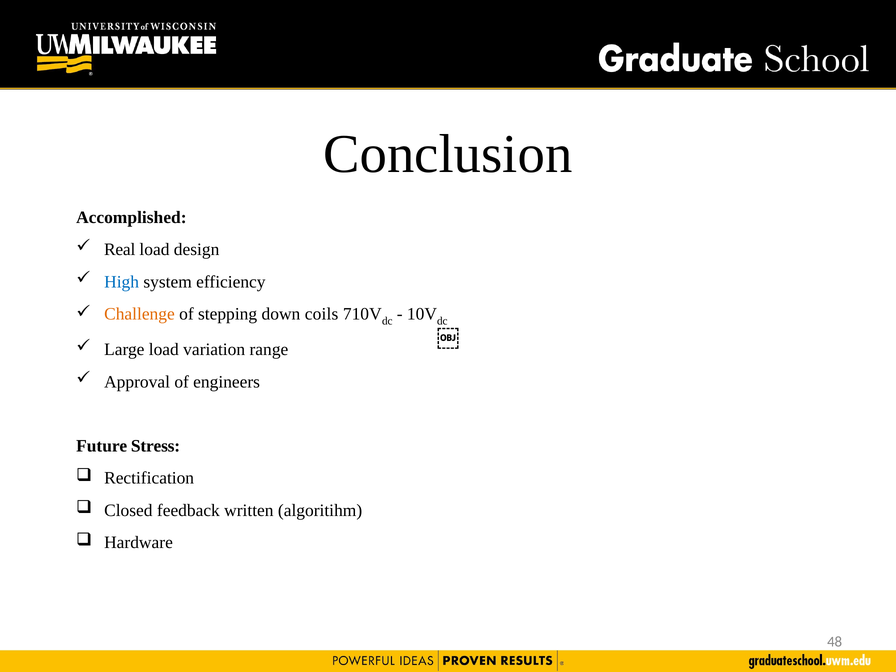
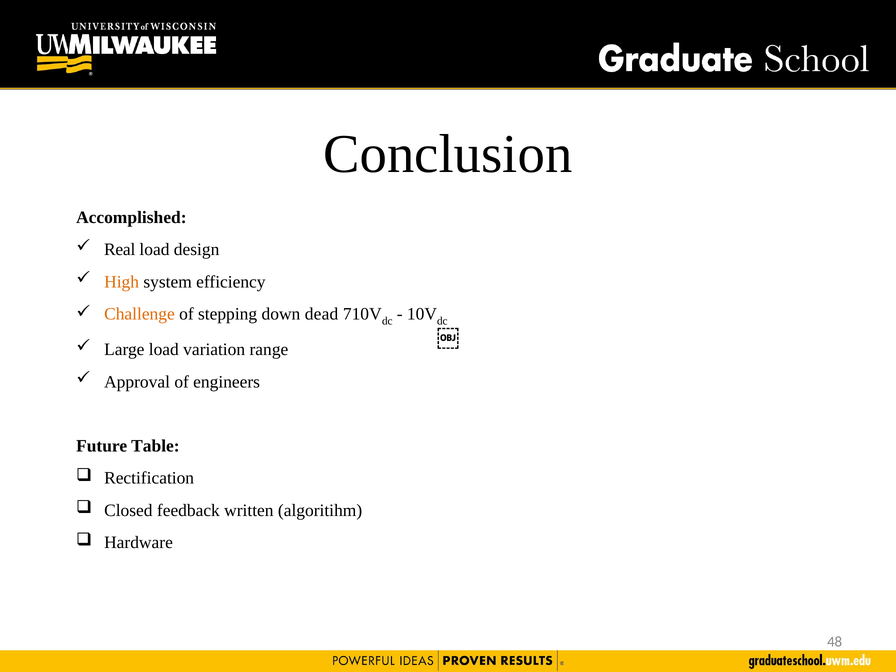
High colour: blue -> orange (122, 282)
coils: coils -> dead (322, 314)
Stress: Stress -> Table (155, 446)
